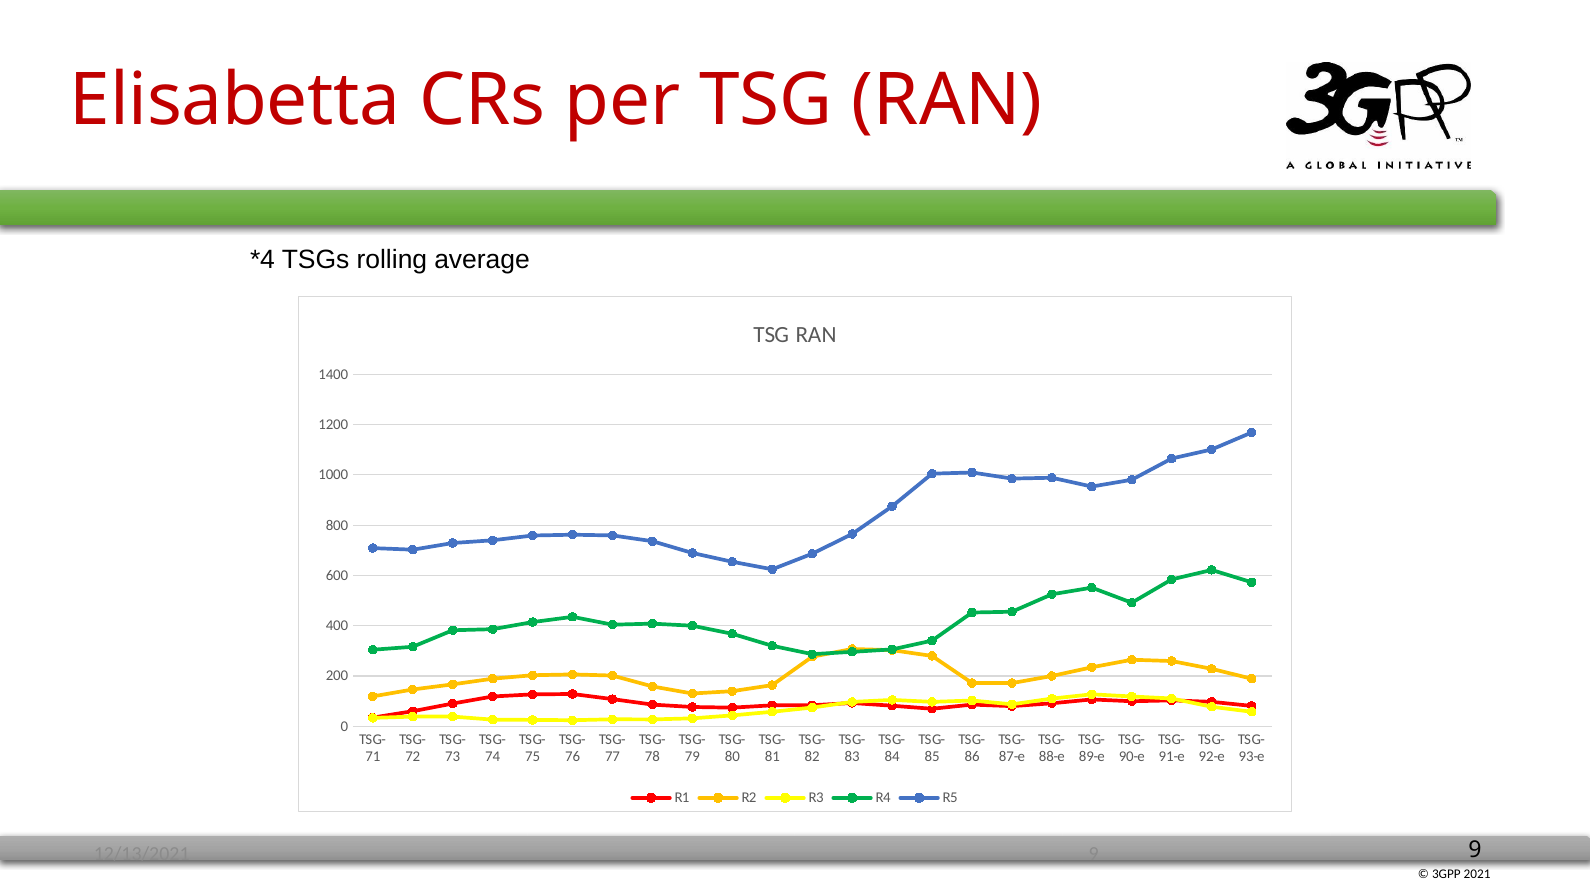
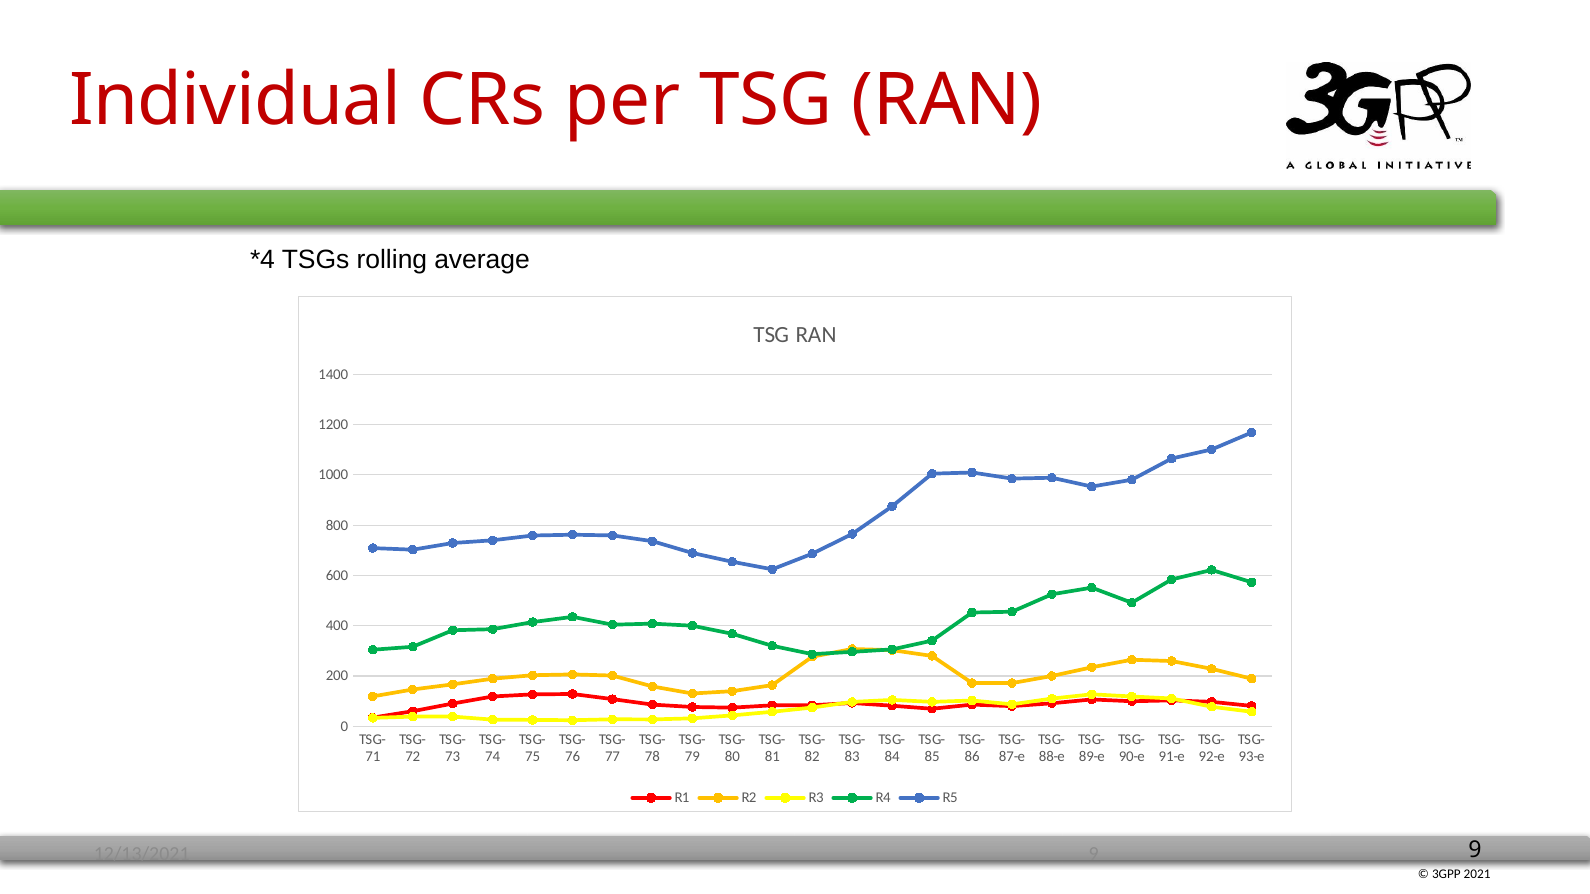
Elisabetta: Elisabetta -> Individual (235, 101)
